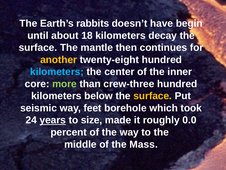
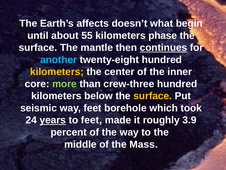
rabbits: rabbits -> affects (93, 23)
have: have -> what (162, 23)
18: 18 -> 55 (87, 35)
decay: decay -> phase (163, 35)
continues underline: none -> present (163, 47)
another colour: yellow -> light blue (59, 60)
kilometers colour: light blue -> yellow (57, 72)
to size: size -> feet (91, 120)
0.0: 0.0 -> 3.9 (189, 120)
